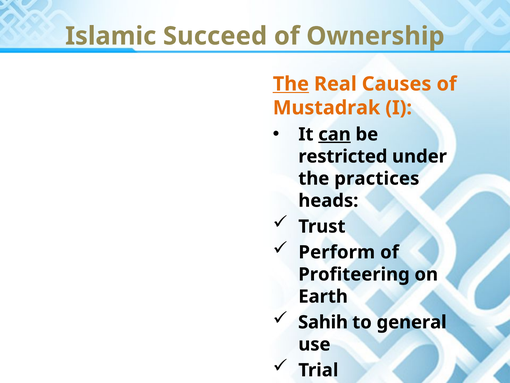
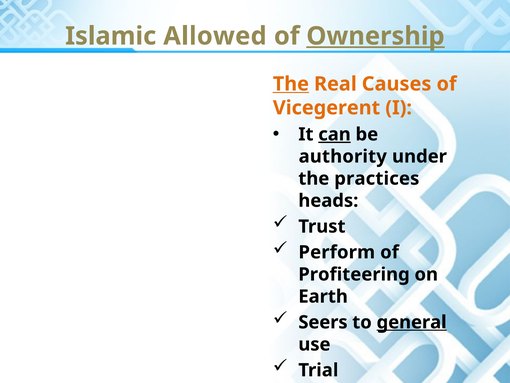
Succeed: Succeed -> Allowed (215, 36)
Ownership underline: none -> present (375, 36)
Mustadrak: Mustadrak -> Vicegerent (327, 108)
restricted: restricted -> authority (343, 156)
Sahih: Sahih -> Seers (323, 322)
general underline: none -> present (412, 322)
